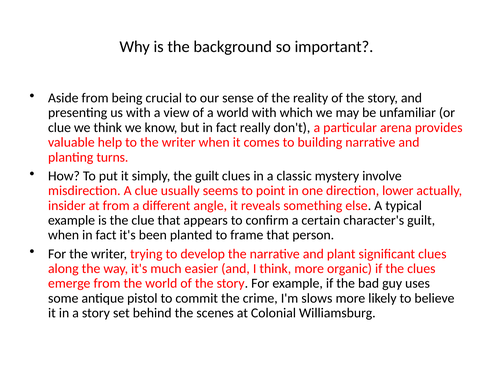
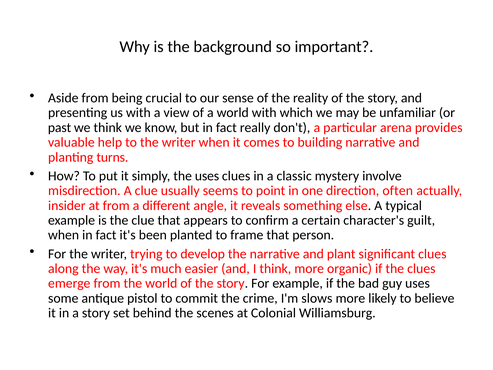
clue: clue -> past (60, 128)
the guilt: guilt -> uses (207, 176)
lower: lower -> often (398, 191)
